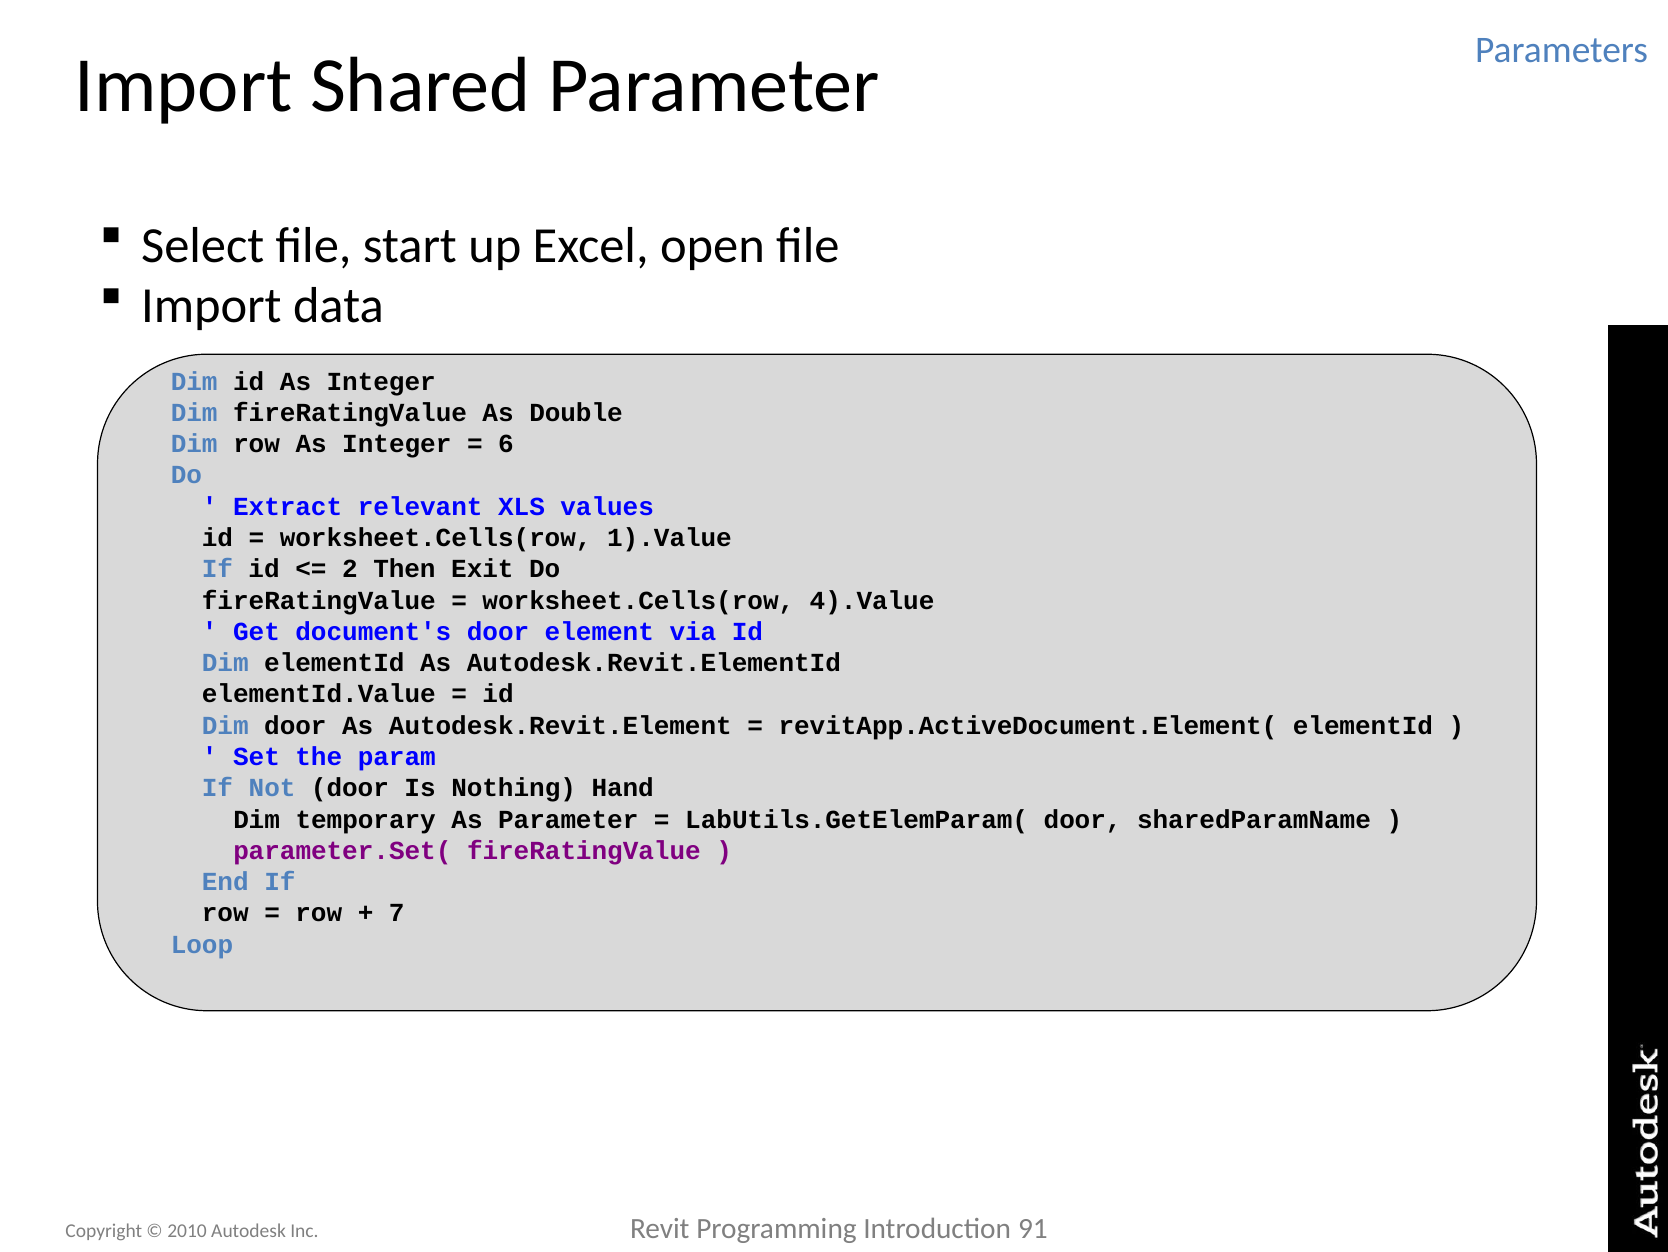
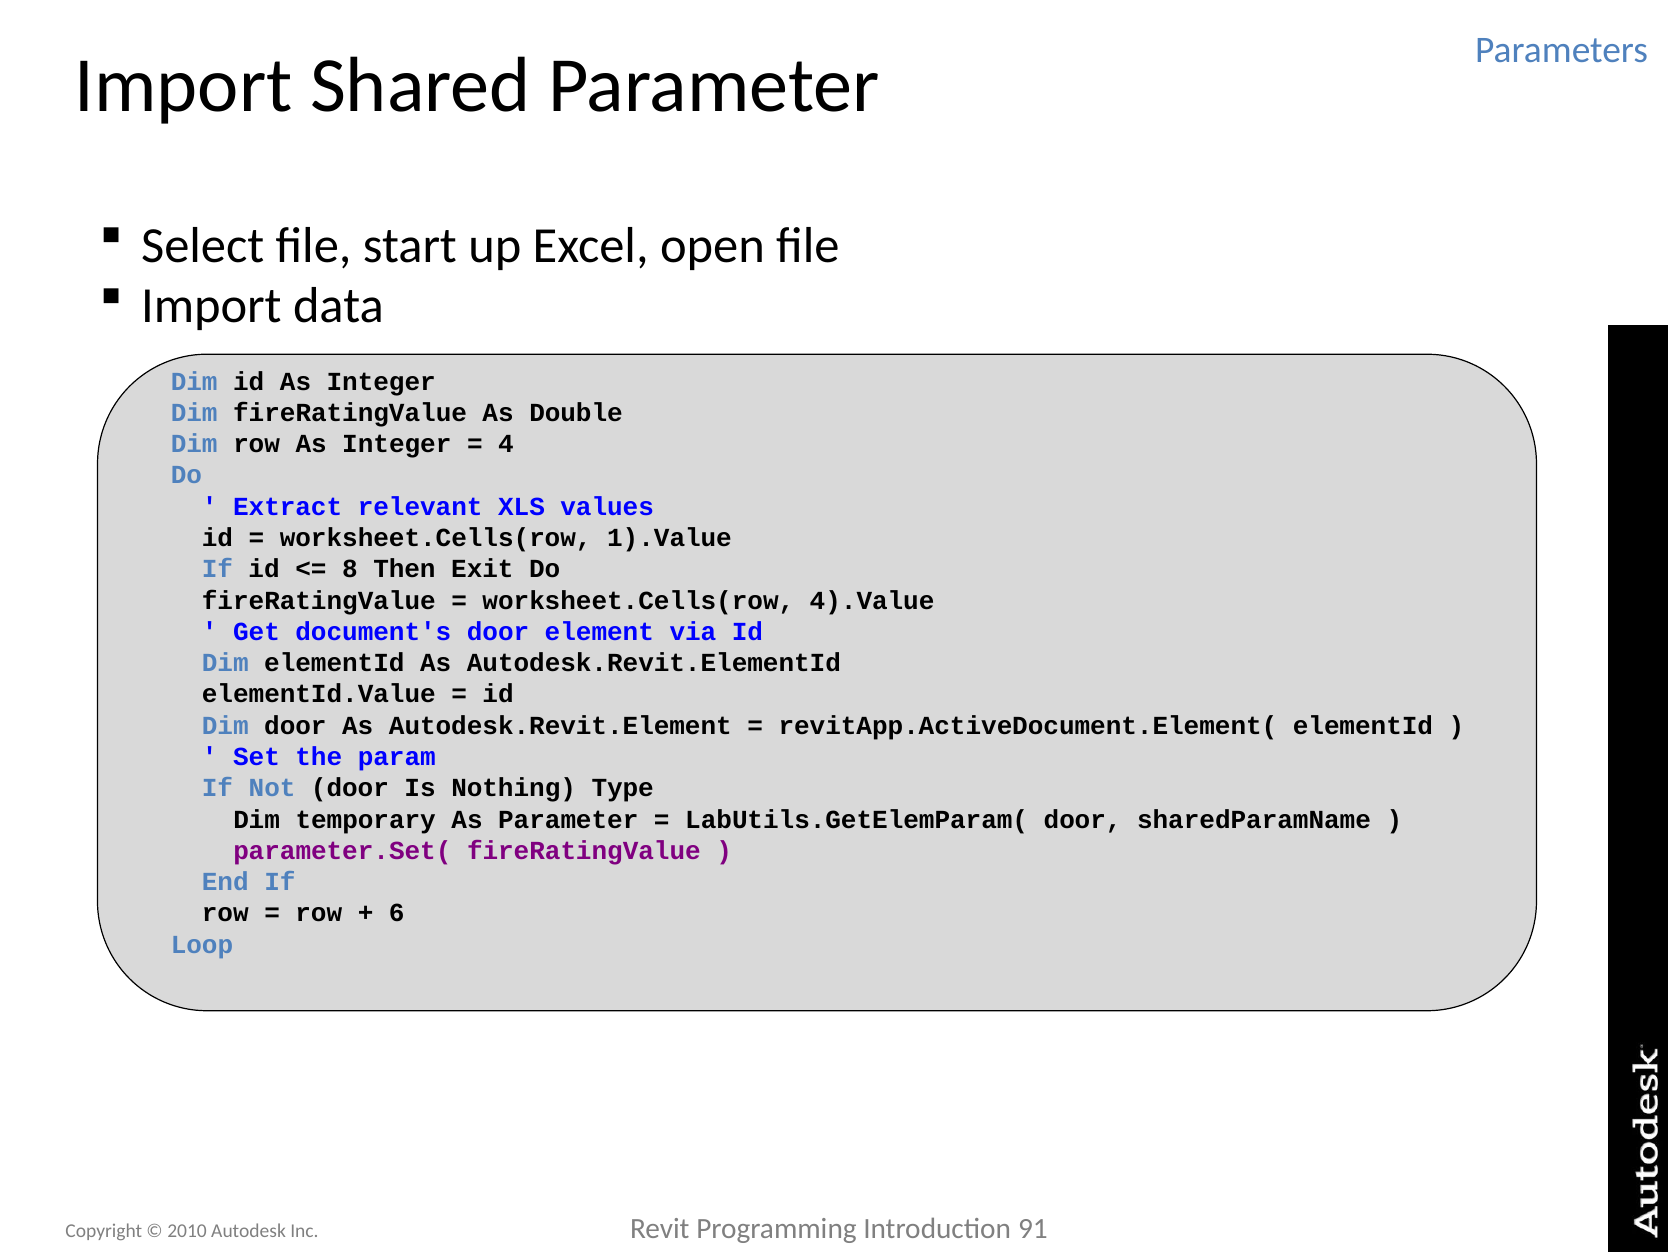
6: 6 -> 4 (506, 444)
2: 2 -> 8 (350, 569)
Hand: Hand -> Type (623, 788)
7: 7 -> 6 (397, 913)
